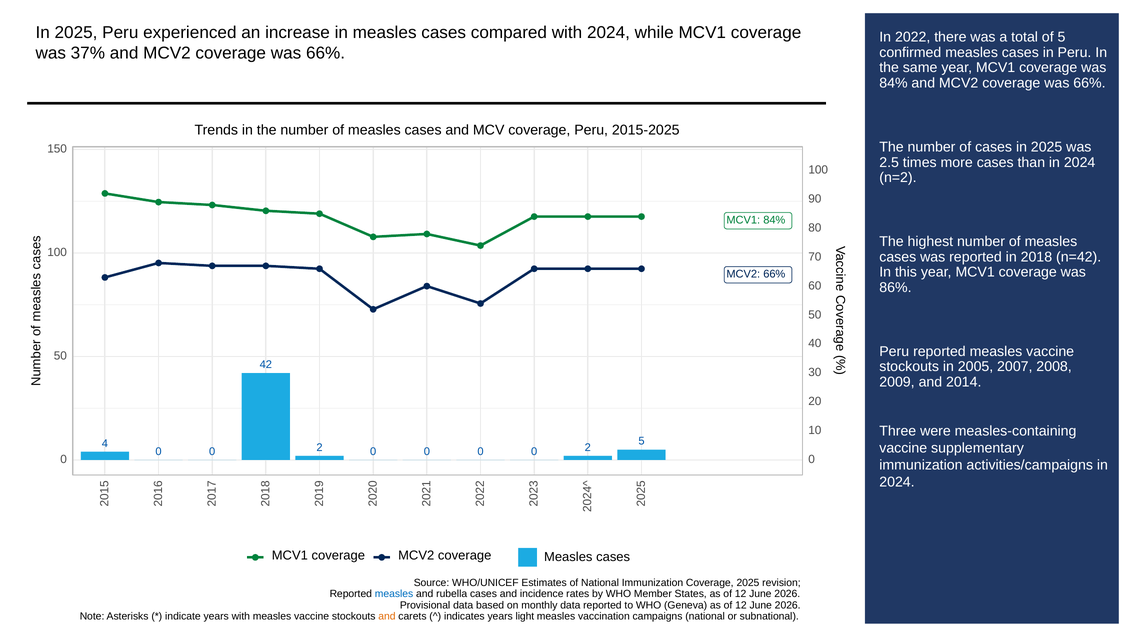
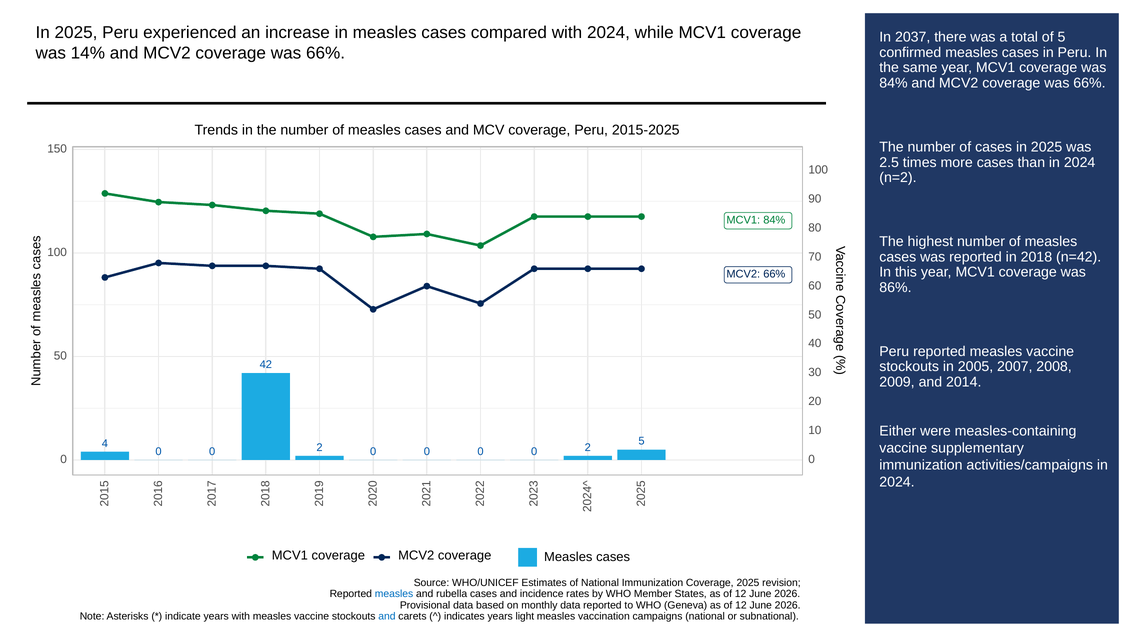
2022: 2022 -> 2037 (913, 37)
37%: 37% -> 14% (88, 53)
Three: Three -> Either (898, 431)
and colour: orange -> blue (387, 617)
